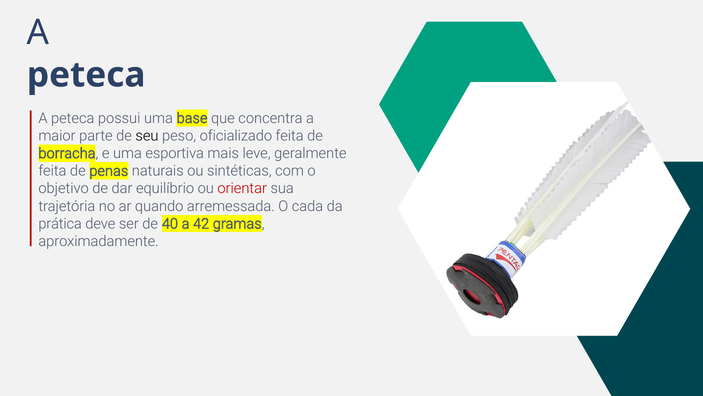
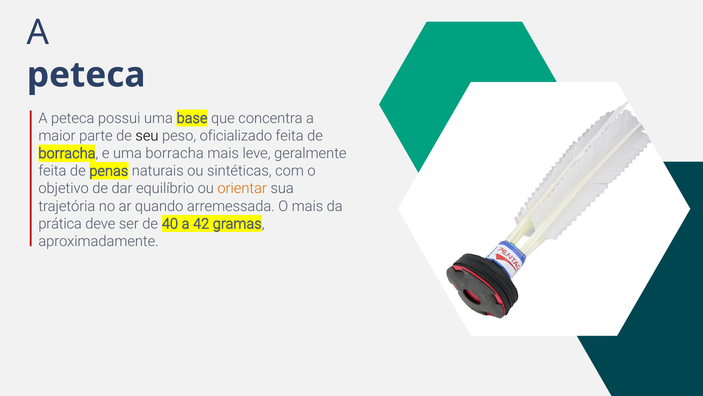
uma esportiva: esportiva -> borracha (175, 153)
orientar colour: red -> orange (242, 188)
O cada: cada -> mais (307, 206)
